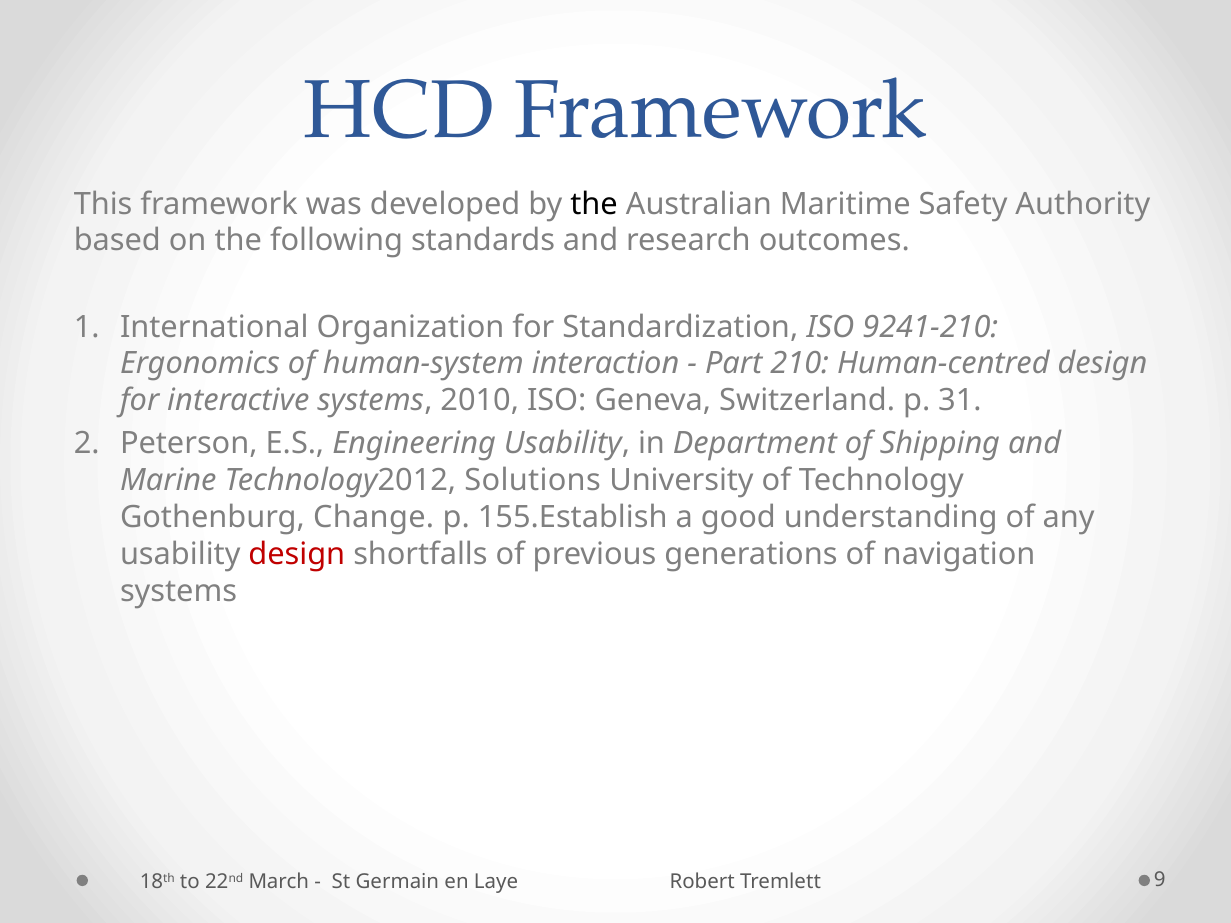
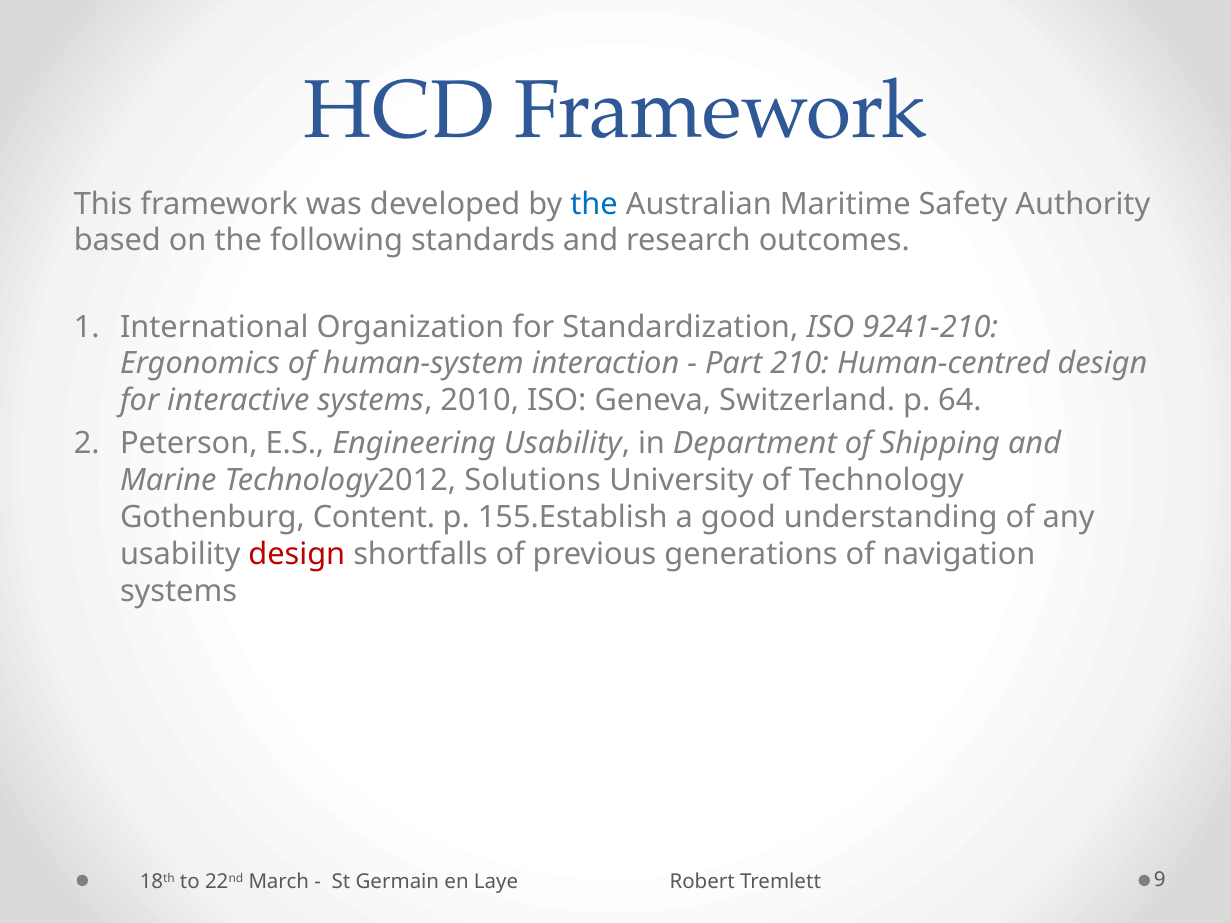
the colour: black -> blue (594, 204)
31: 31 -> 64 (960, 401)
Change: Change -> Content (374, 518)
